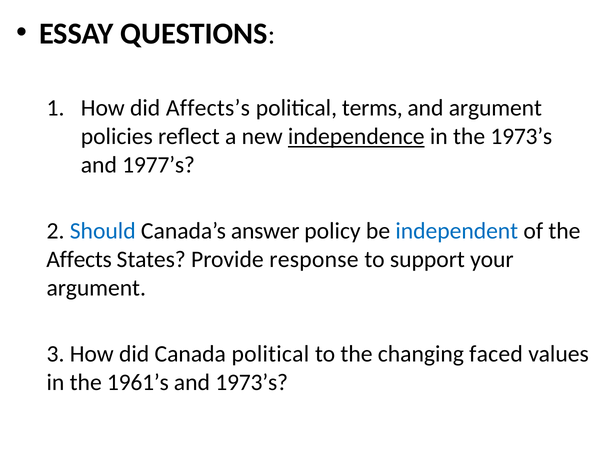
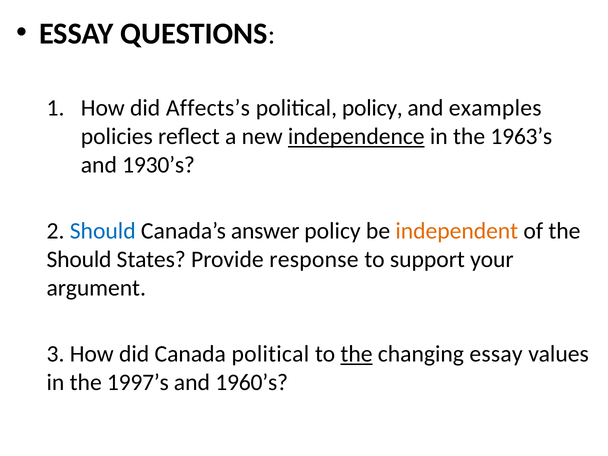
political terms: terms -> policy (372, 108)
and argument: argument -> examples (495, 108)
the 1973’s: 1973’s -> 1963’s (521, 136)
1977’s: 1977’s -> 1930’s (159, 165)
independent colour: blue -> orange (457, 231)
Affects: Affects -> Should (79, 260)
the underline: none -> present (357, 354)
changing faced: faced -> essay (496, 354)
1961’s: 1961’s -> 1997’s (138, 383)
and 1973’s: 1973’s -> 1960’s (252, 383)
